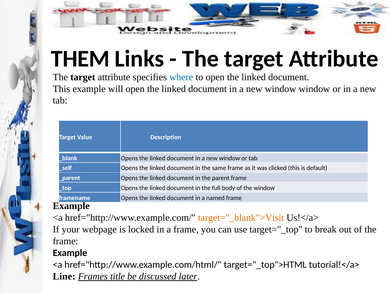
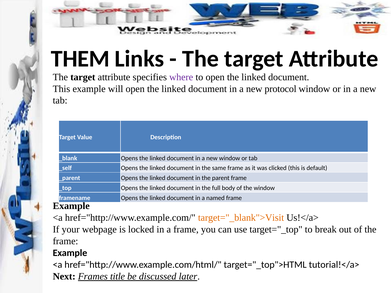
where colour: blue -> purple (181, 77)
window: window -> protocol (281, 89)
Line: Line -> Next (64, 277)
